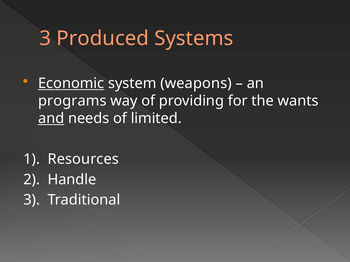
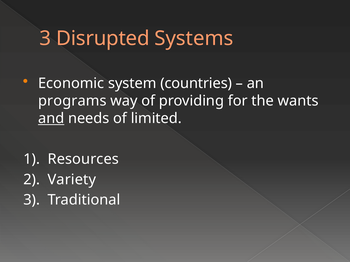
Produced: Produced -> Disrupted (103, 38)
Economic underline: present -> none (71, 84)
weapons: weapons -> countries (196, 84)
Handle: Handle -> Variety (72, 180)
